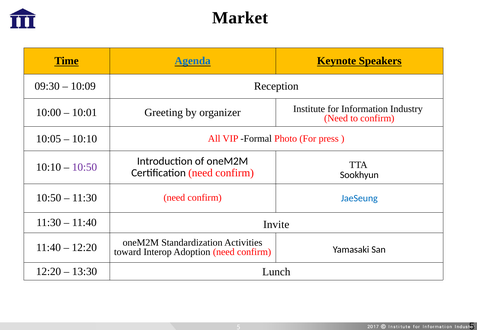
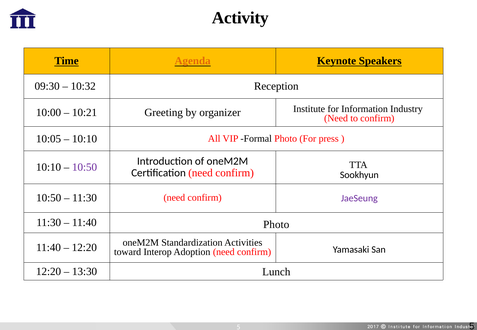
Market: Market -> Activity (240, 18)
Agenda colour: blue -> orange (193, 61)
10:09: 10:09 -> 10:32 (83, 86)
10:01: 10:01 -> 10:21 (85, 113)
JaeSeung colour: blue -> purple (359, 198)
11:40 Invite: Invite -> Photo (276, 225)
